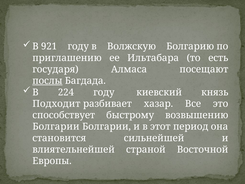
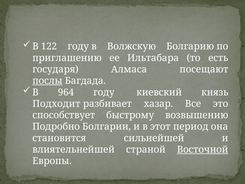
921: 921 -> 122 (49, 46)
224: 224 -> 964 (66, 92)
Болгарии: Болгарии -> Подробно (56, 126)
Восточной underline: none -> present (203, 149)
